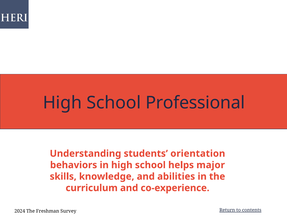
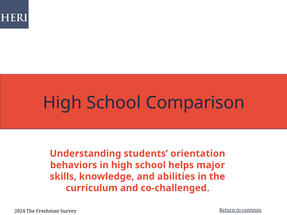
Professional: Professional -> Comparison (195, 103)
co-experience: co-experience -> co-challenged (175, 188)
